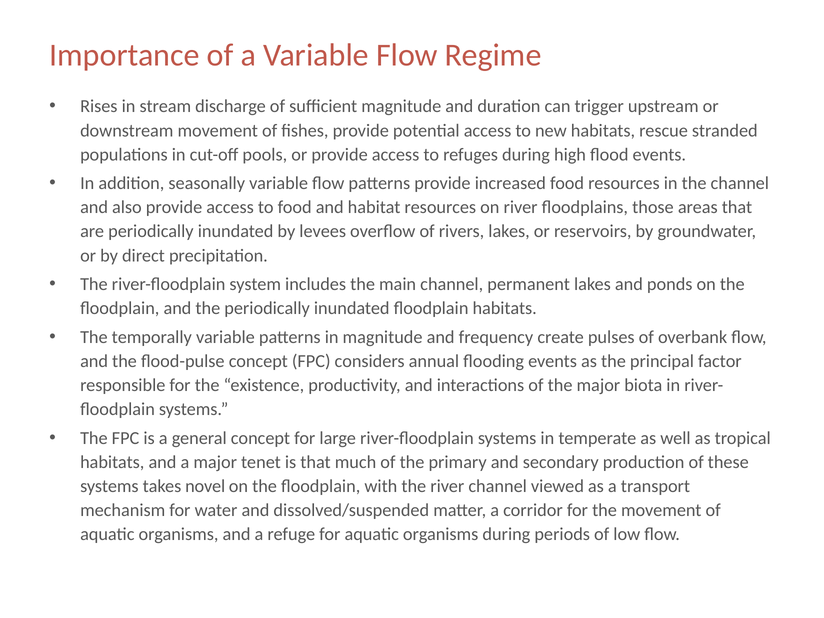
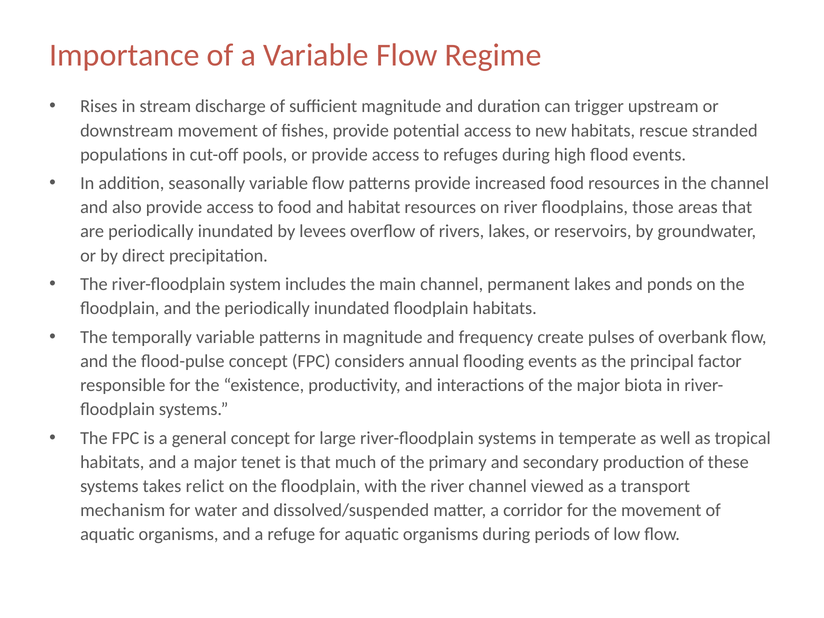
novel: novel -> relict (205, 486)
